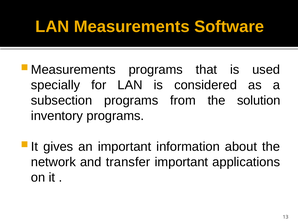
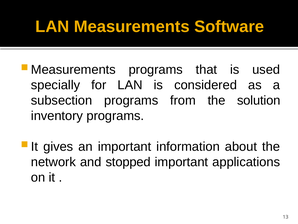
transfer: transfer -> stopped (128, 162)
